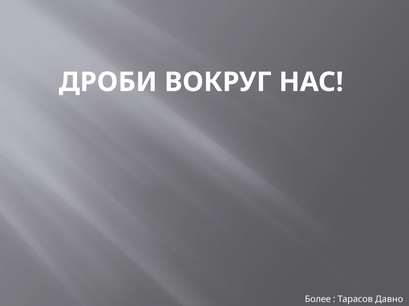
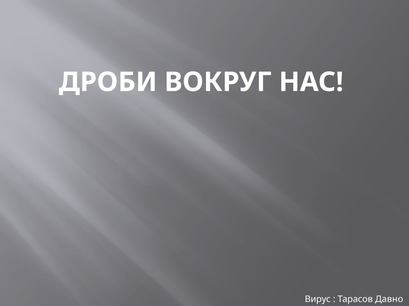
Более: Более -> Вирус (318, 300)
